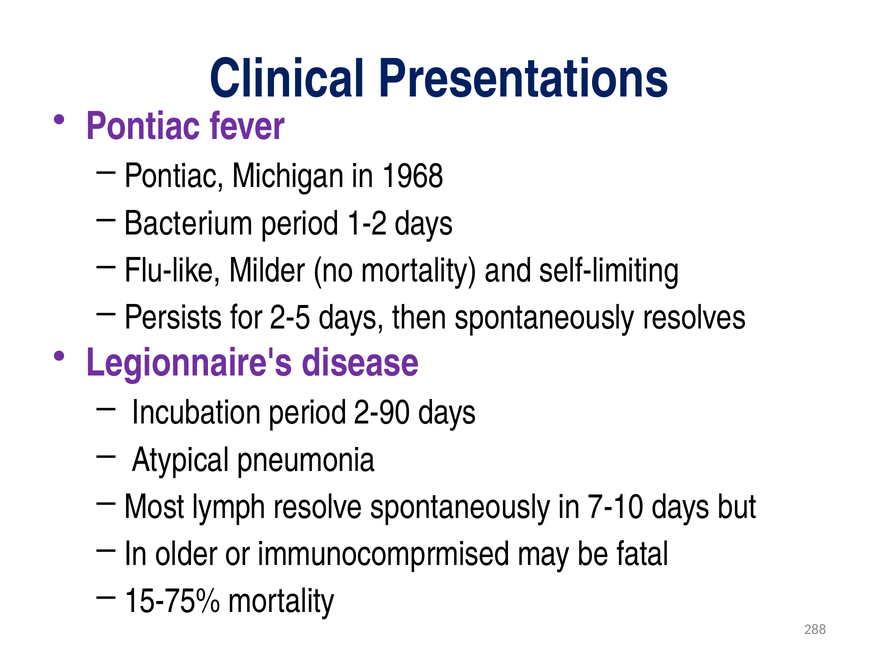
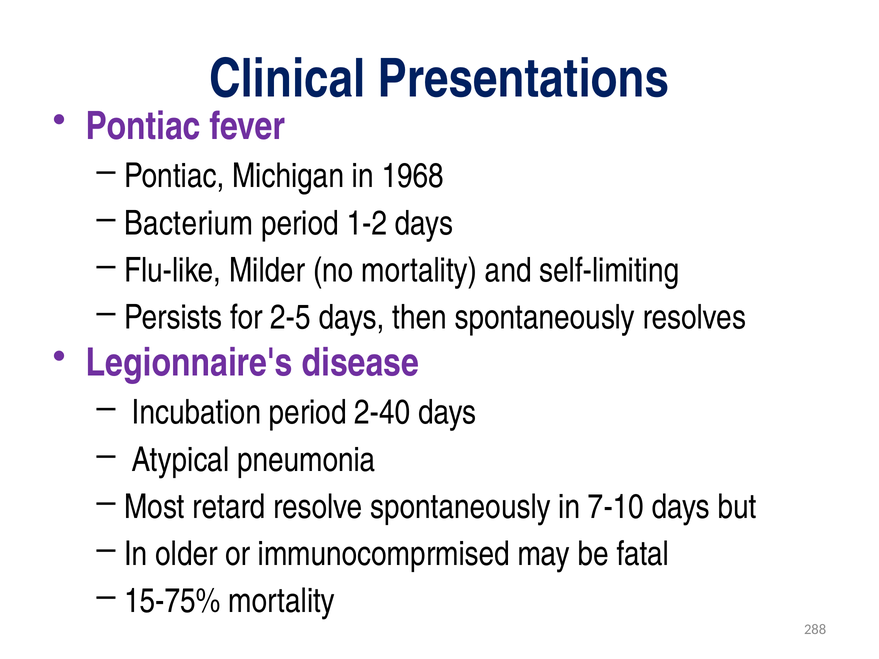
2-90: 2-90 -> 2-40 (382, 413)
lymph: lymph -> retard (229, 507)
